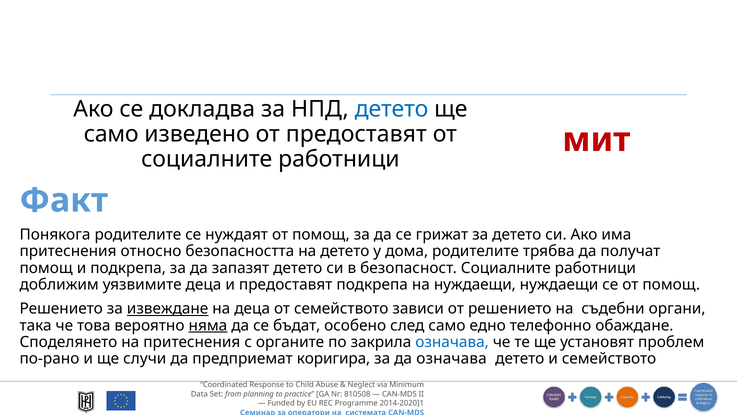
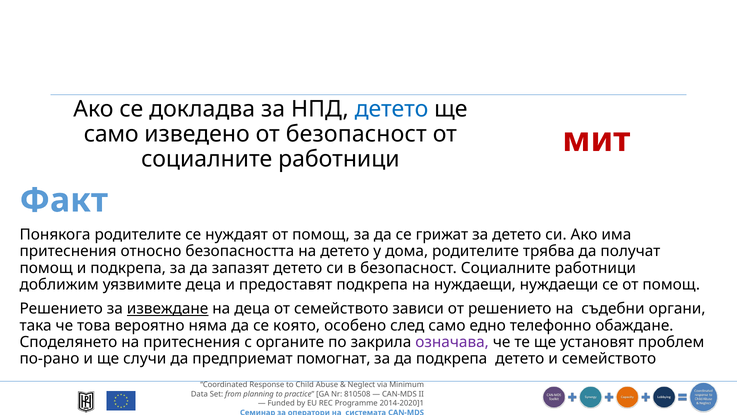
от предоставят: предоставят -> безопасност (356, 134)
няма underline: present -> none (208, 325)
бъдат: бъдат -> която (297, 325)
означава colour: blue -> purple (452, 342)
коригира: коригира -> помогнат (334, 358)
да означава: означава -> подкрепа (452, 358)
